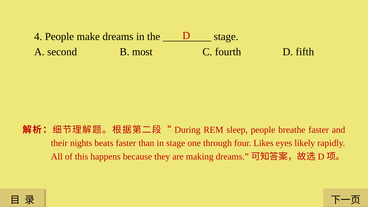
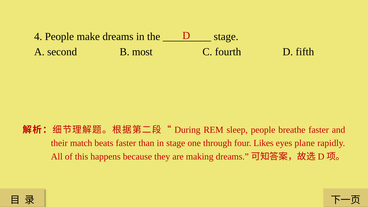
nights: nights -> match (81, 143)
likely: likely -> plane (305, 143)
